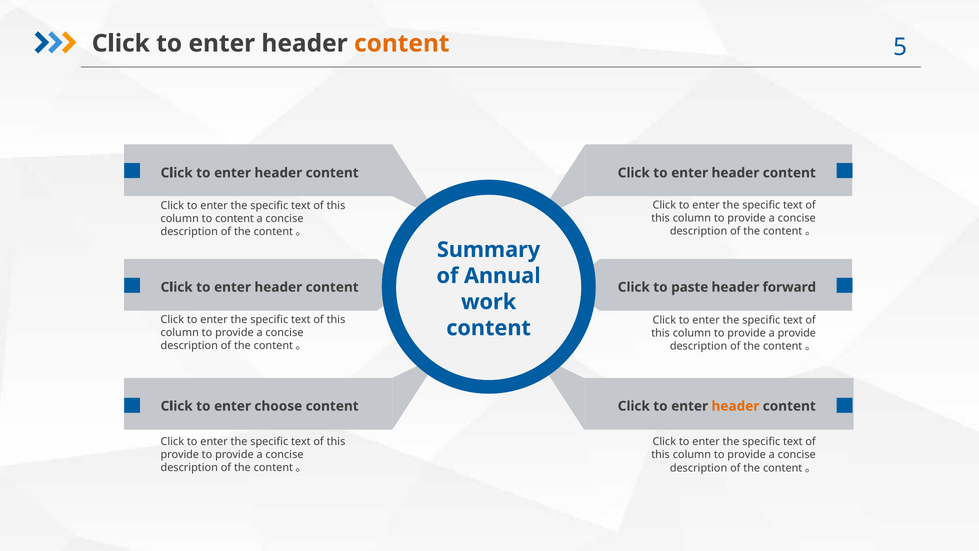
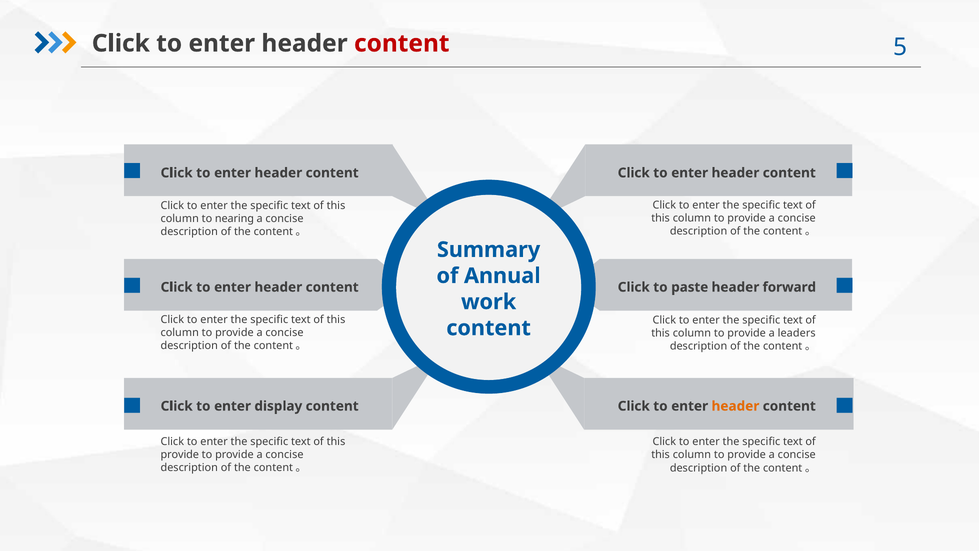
content colour: orange -> red (402, 43)
to content: content -> nearing (234, 219)
a provide: provide -> leaders (797, 333)
choose: choose -> display (278, 406)
